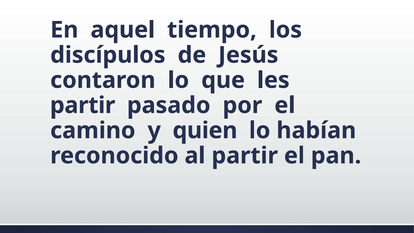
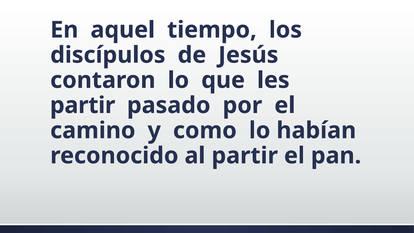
quien: quien -> como (205, 130)
